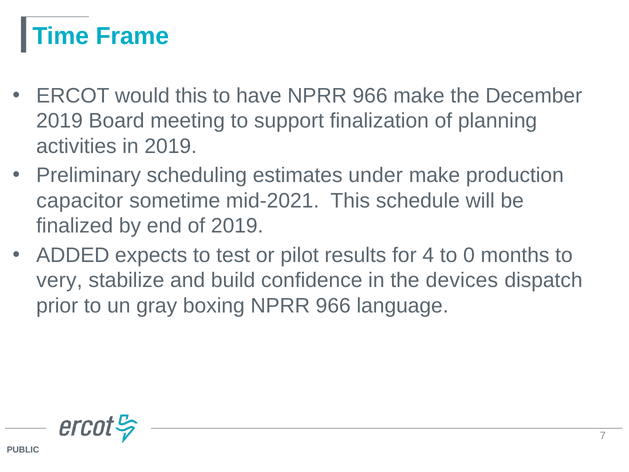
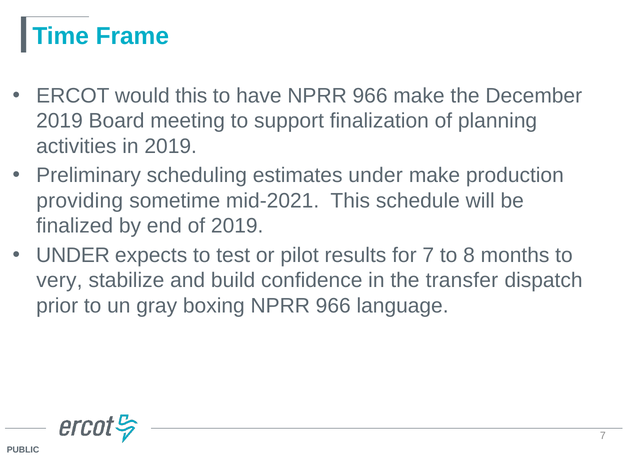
capacitor: capacitor -> providing (80, 201)
ADDED: ADDED -> UNDER (73, 255)
for 4: 4 -> 7 (428, 255)
0: 0 -> 8 (469, 255)
devices: devices -> transfer (462, 280)
